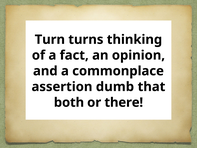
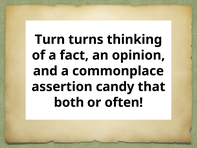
dumb: dumb -> candy (115, 87)
there: there -> often (124, 102)
